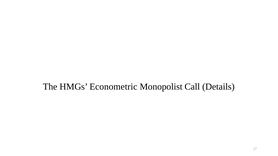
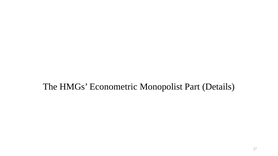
Call: Call -> Part (192, 87)
